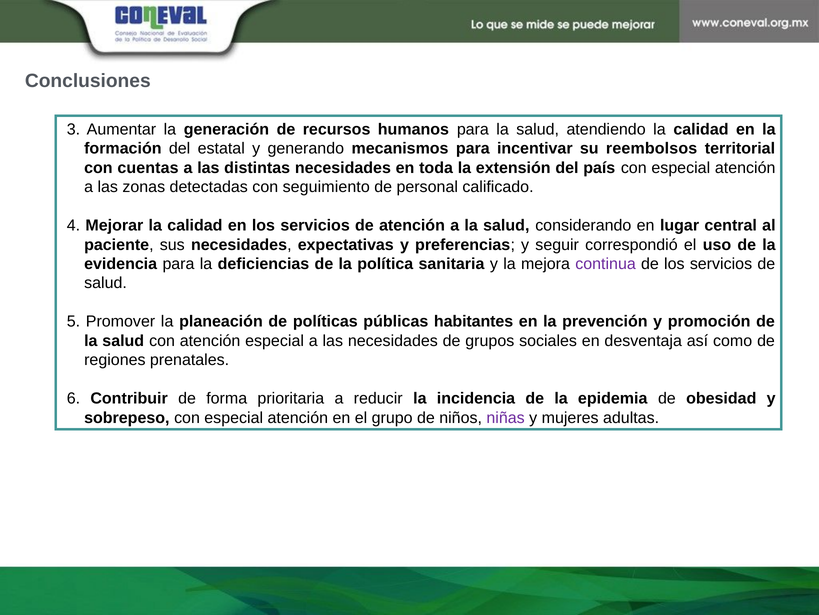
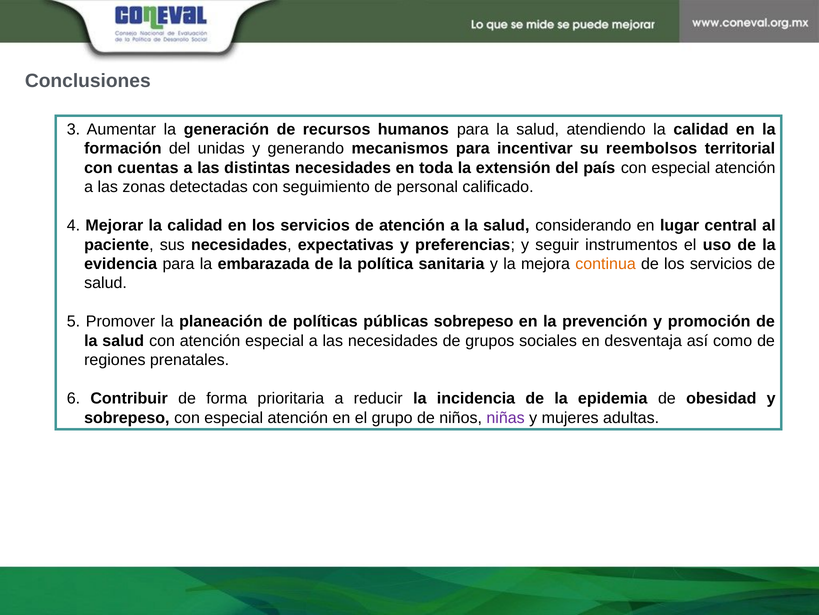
estatal: estatal -> unidas (221, 148)
correspondió: correspondió -> instrumentos (631, 244)
deficiencias: deficiencias -> embarazada (264, 264)
continua colour: purple -> orange (606, 264)
públicas habitantes: habitantes -> sobrepeso (474, 321)
